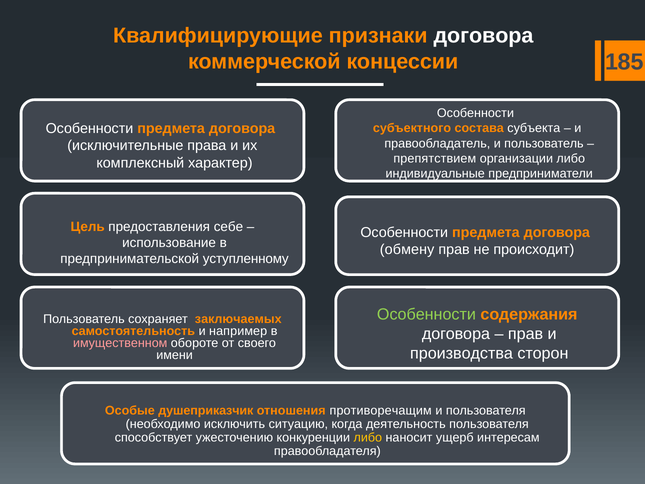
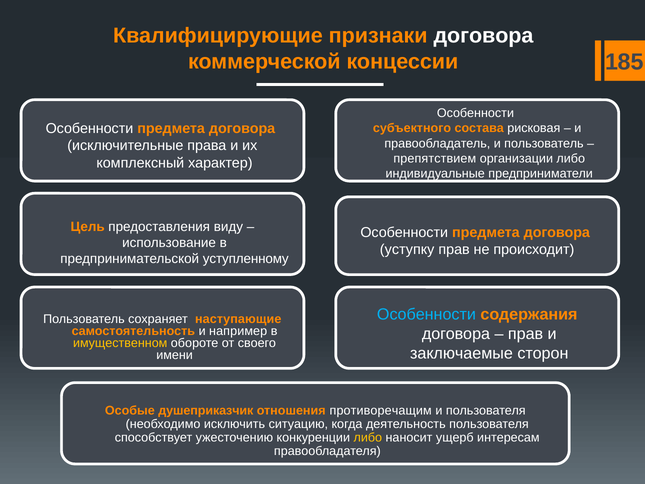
субъекта: субъекта -> рисковая (534, 128)
себе: себе -> виду (228, 227)
обмену: обмену -> уступку (407, 249)
Особенности colour: light green -> light blue (426, 315)
заключаемых: заключаемых -> наступающие (238, 319)
имущественном colour: pink -> yellow (120, 343)
производства: производства -> заключаемые (462, 353)
